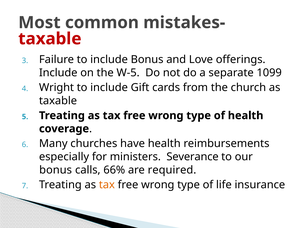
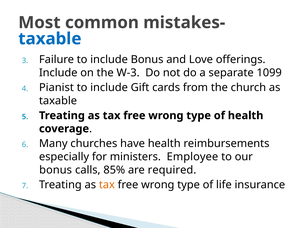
taxable colour: red -> blue (50, 39)
W-5: W-5 -> W-3 (128, 73)
Wright: Wright -> Pianist (56, 88)
Severance: Severance -> Employee (192, 157)
66%: 66% -> 85% (114, 170)
